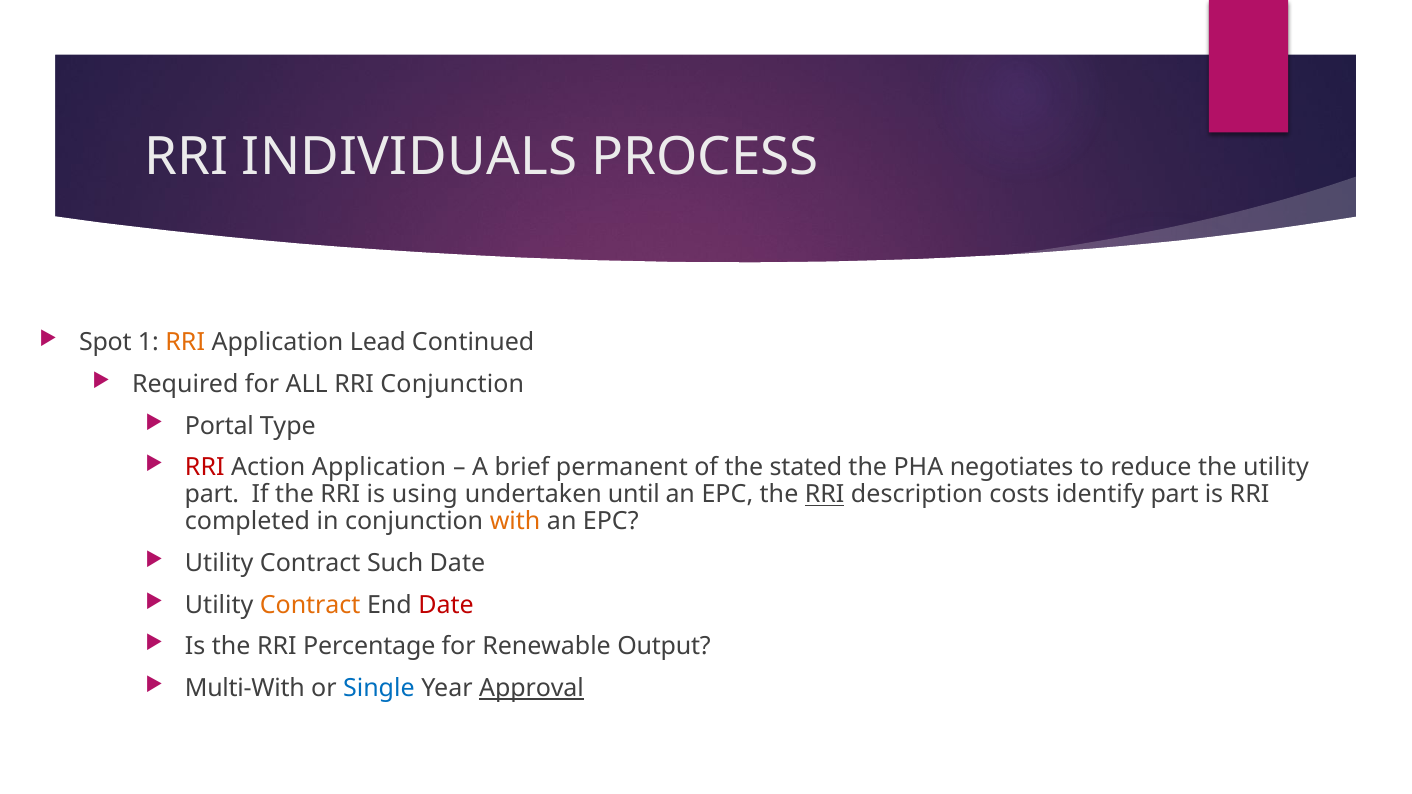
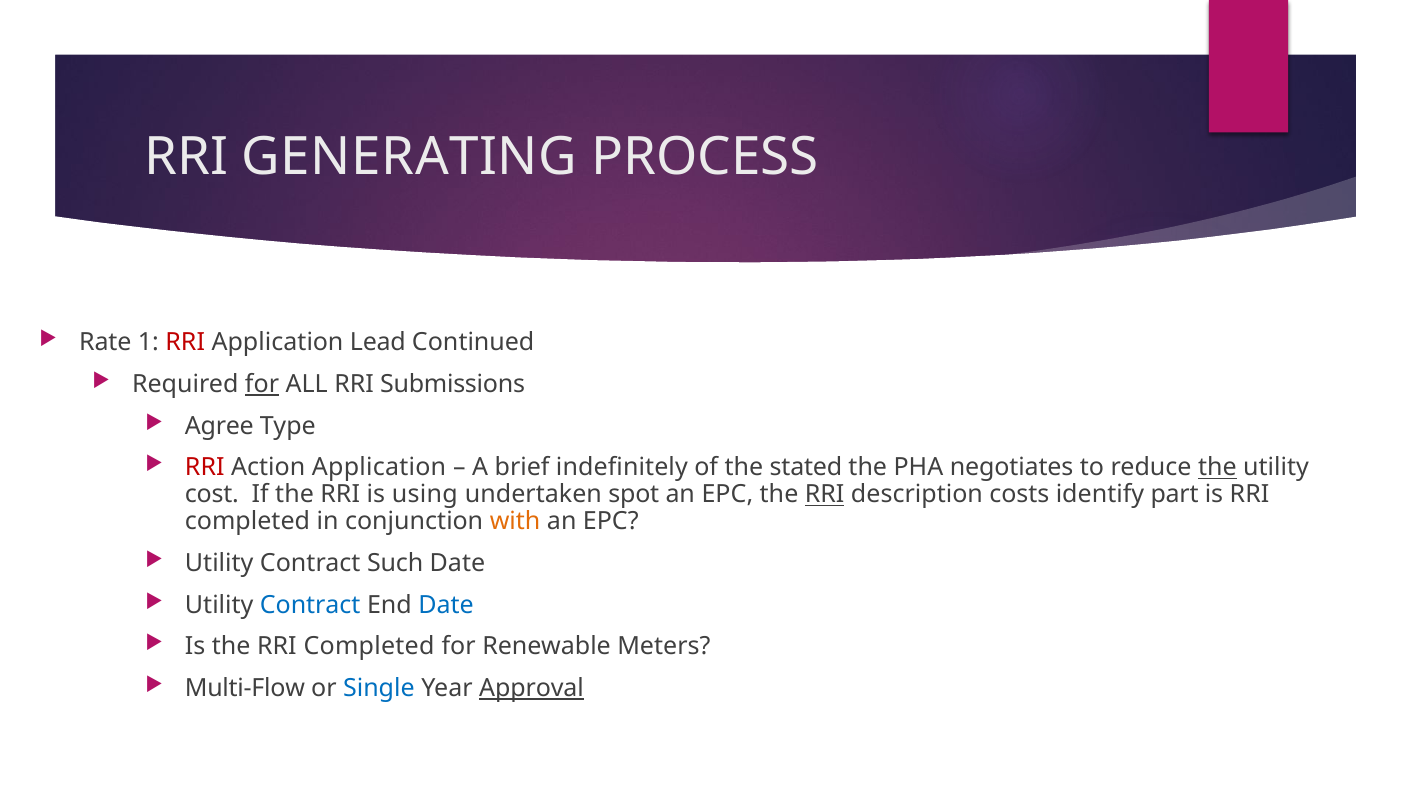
INDIVIDUALS: INDIVIDUALS -> GENERATING (409, 157)
Spot: Spot -> Rate (105, 342)
RRI colour: orange -> red (185, 342)
for underline: none -> present (262, 384)
RRI Conjunction: Conjunction -> Submissions (453, 384)
Portal: Portal -> Agree (219, 426)
permanent: permanent -> indefinitely (622, 468)
the underline: none -> present (1217, 468)
part: part -> cost (212, 495)
until: until -> spot (634, 495)
Contract colour: orange -> blue (310, 605)
Date colour: red -> blue (446, 605)
the RRI Percentage: Percentage -> Completed (369, 647)
Output: Output -> Meters (664, 647)
Multi-With: Multi-With -> Multi-Flow (245, 689)
